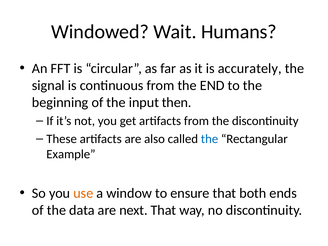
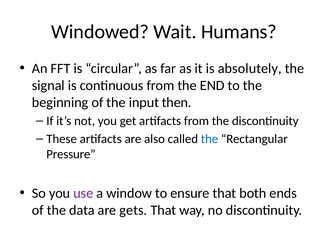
accurately: accurately -> absolutely (250, 69)
Example: Example -> Pressure (71, 154)
use colour: orange -> purple (83, 193)
next: next -> gets (133, 210)
